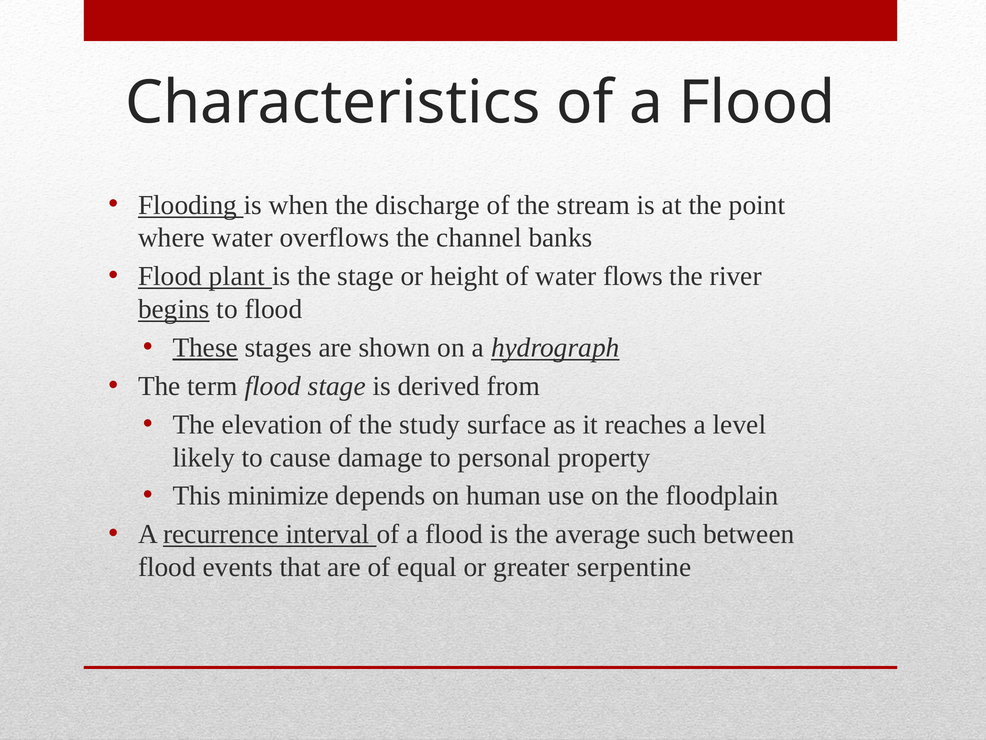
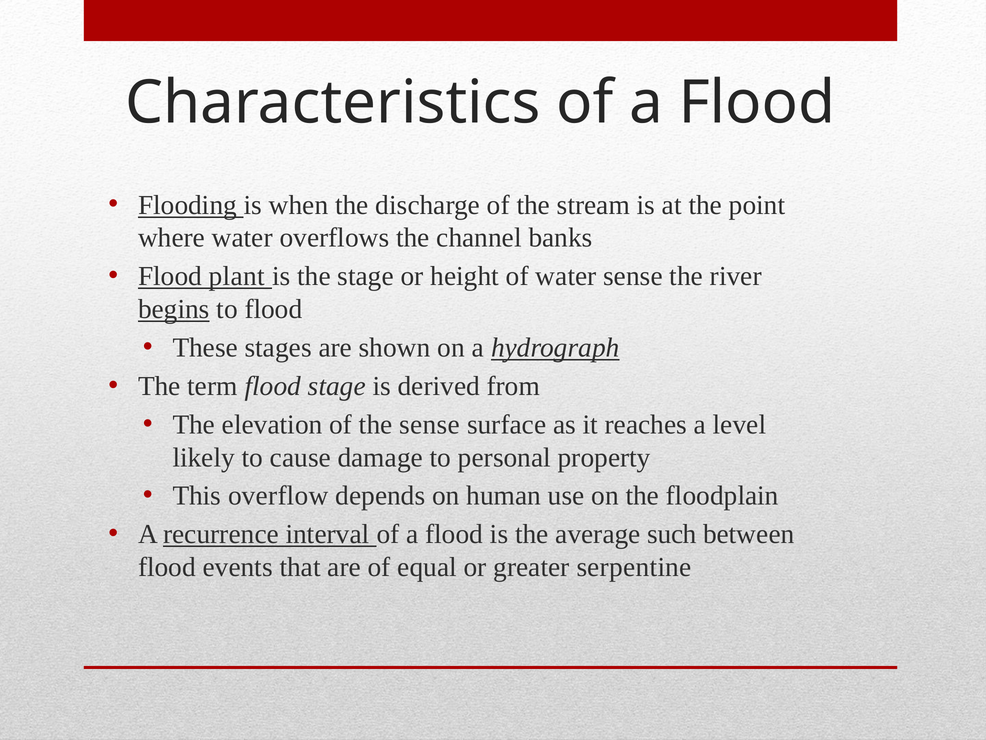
water flows: flows -> sense (633, 276)
These underline: present -> none (205, 347)
the study: study -> sense (430, 424)
minimize: minimize -> overflow (278, 496)
